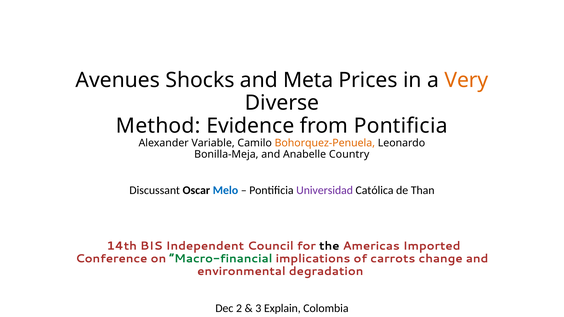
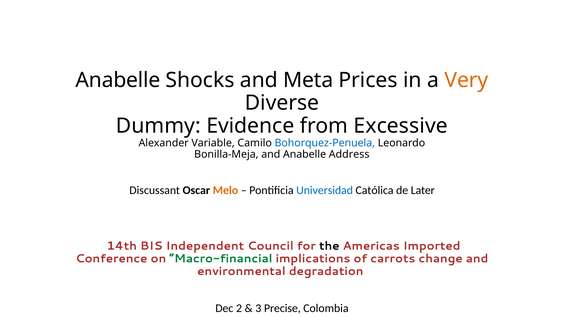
Avenues: Avenues -> Anabelle (118, 80)
Method: Method -> Dummy (158, 126)
from Pontificia: Pontificia -> Excessive (401, 126)
Bohorquez-Penuela colour: orange -> blue (325, 143)
Country: Country -> Address (349, 154)
Melo colour: blue -> orange (225, 190)
Universidad colour: purple -> blue (325, 190)
Than: Than -> Later (423, 190)
Explain: Explain -> Precise (282, 309)
